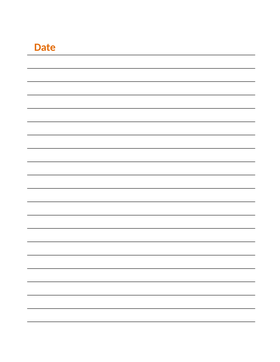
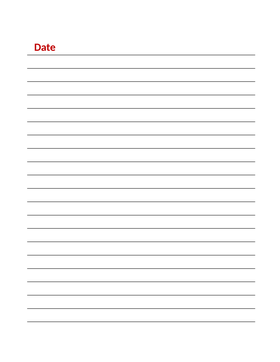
Date colour: orange -> red (45, 47)
